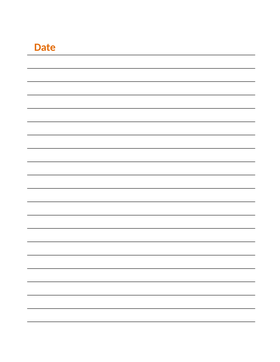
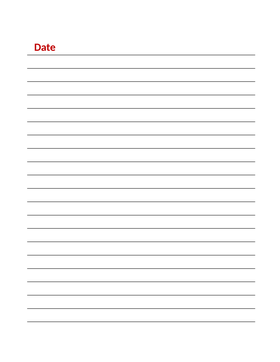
Date colour: orange -> red (45, 47)
